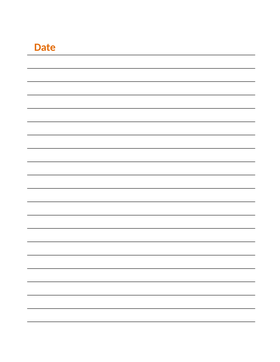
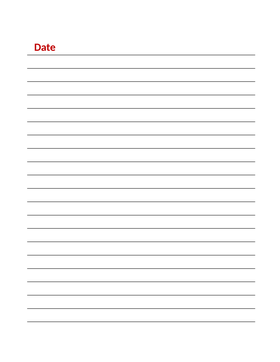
Date colour: orange -> red (45, 47)
